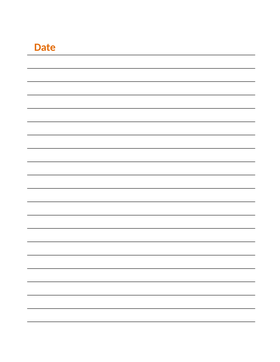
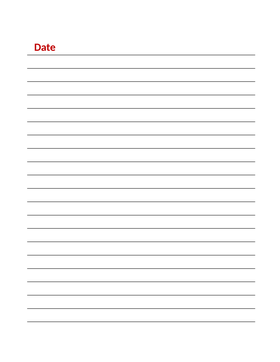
Date colour: orange -> red (45, 47)
